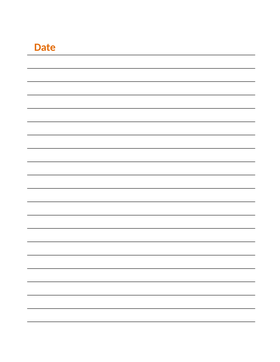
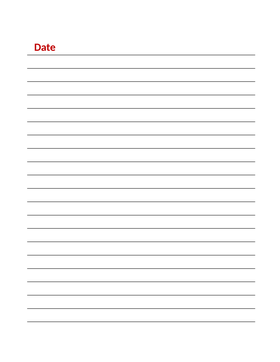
Date colour: orange -> red (45, 47)
